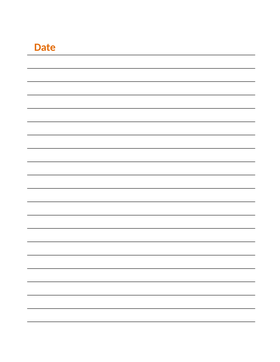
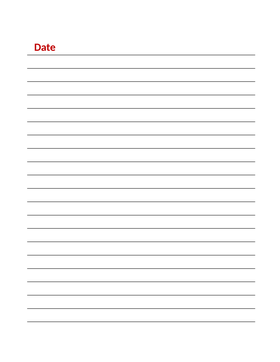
Date colour: orange -> red (45, 47)
